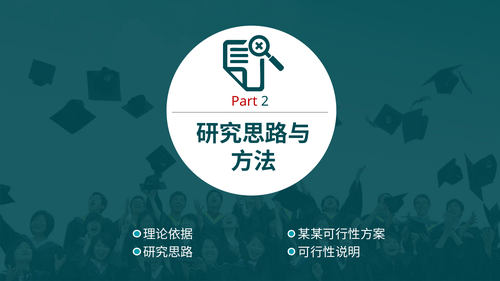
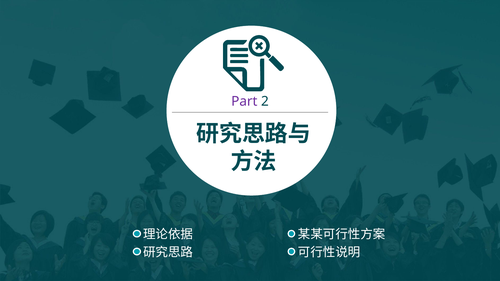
Part colour: red -> purple (244, 102)
